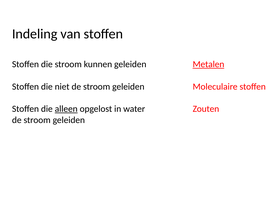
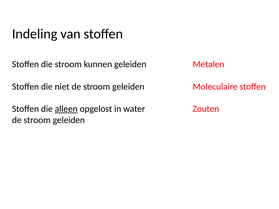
Metalen underline: present -> none (208, 64)
